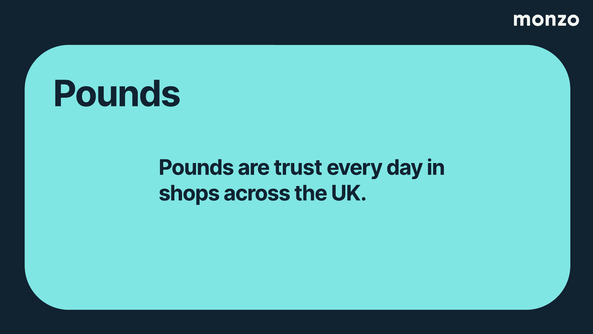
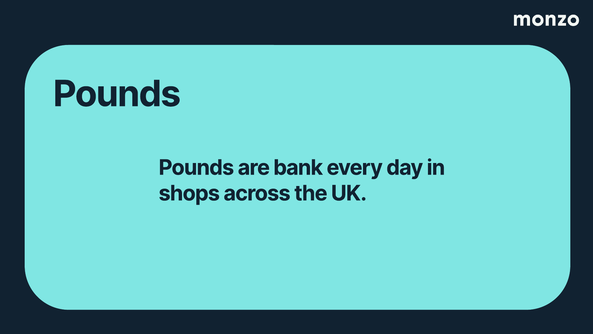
trust: trust -> bank (298, 167)
